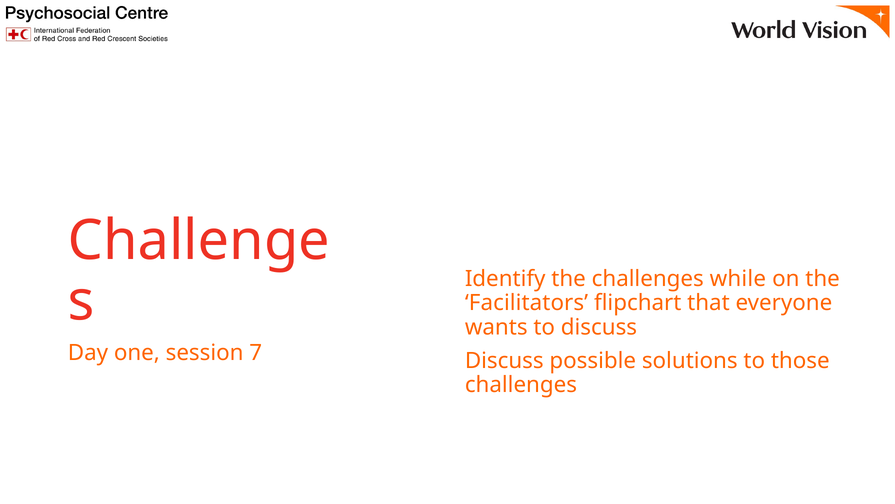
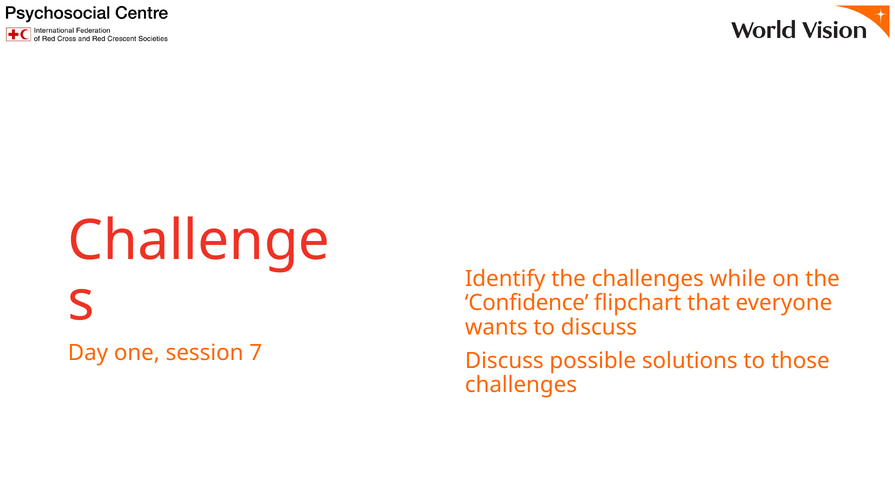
Facilitators: Facilitators -> Confidence (527, 303)
